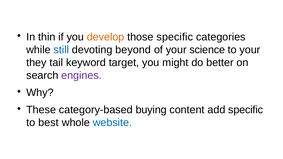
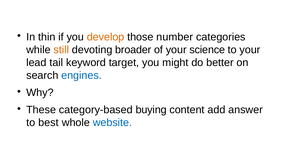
those specific: specific -> number (175, 37)
still colour: blue -> orange (61, 50)
beyond: beyond -> broader (133, 50)
they: they -> lead (36, 63)
engines colour: purple -> blue (82, 75)
add specific: specific -> answer (246, 110)
